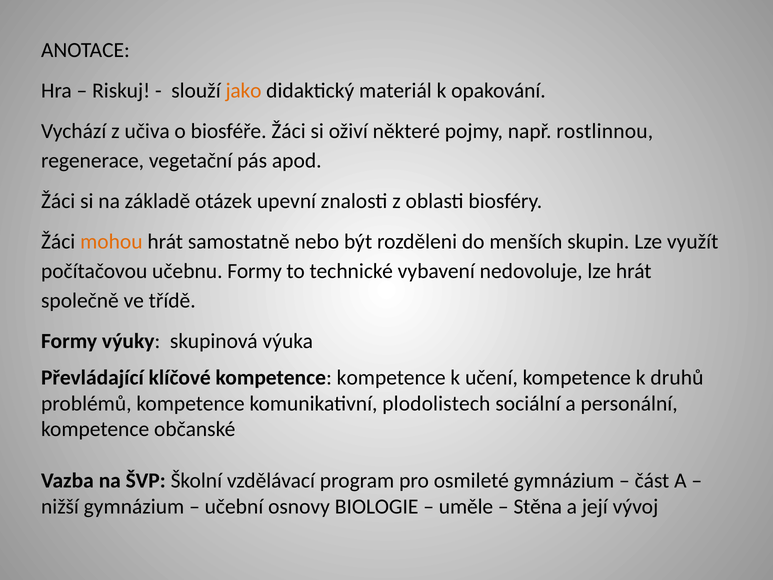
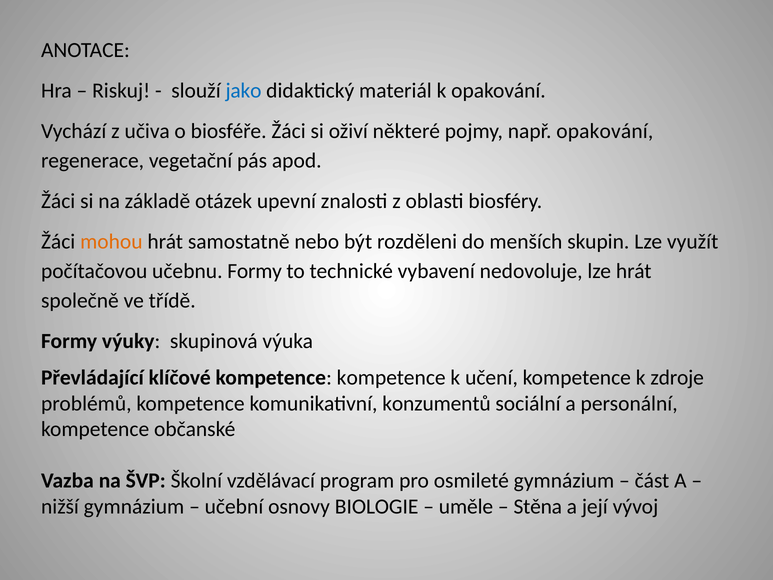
jako colour: orange -> blue (244, 91)
např rostlinnou: rostlinnou -> opakování (605, 131)
druhů: druhů -> zdroje (677, 378)
plodolistech: plodolistech -> konzumentů (436, 403)
